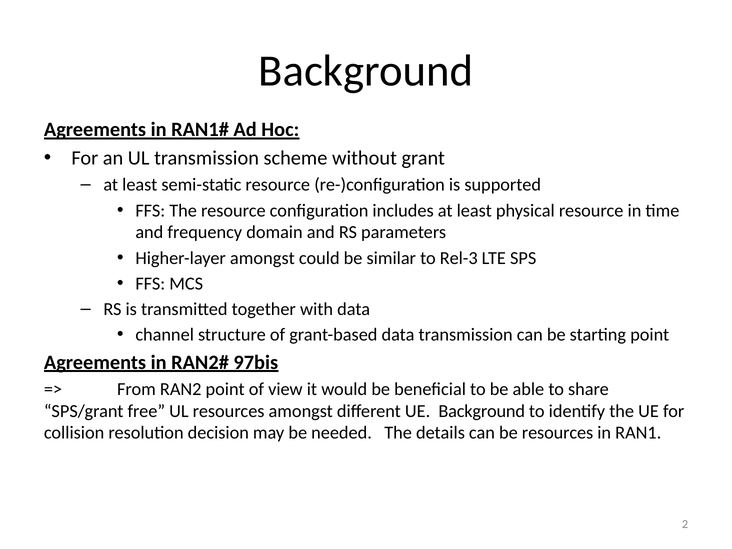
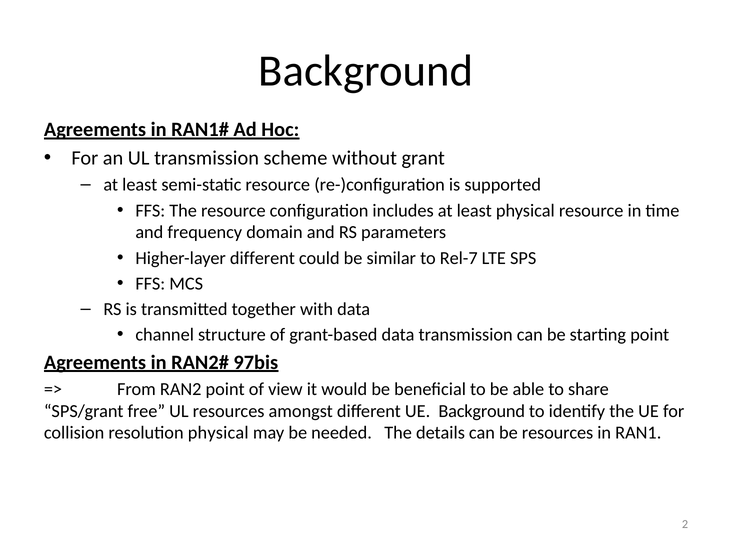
Higher-layer amongst: amongst -> different (262, 258)
Rel-3: Rel-3 -> Rel-7 (459, 258)
resolution decision: decision -> physical (218, 433)
